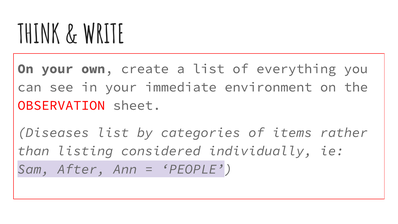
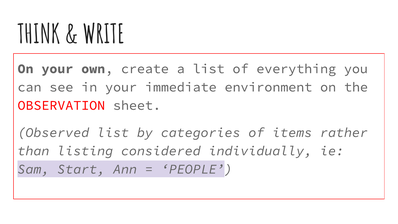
Diseases: Diseases -> Observed (53, 132)
After: After -> Start (81, 169)
